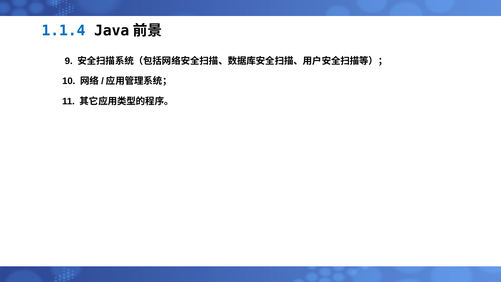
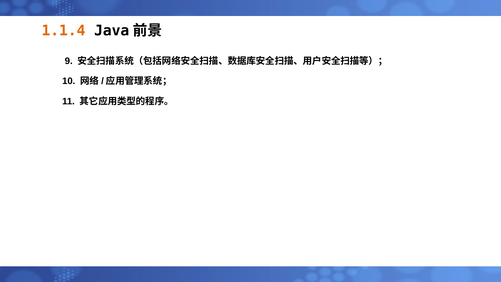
1.1.4 colour: blue -> orange (63, 31)
